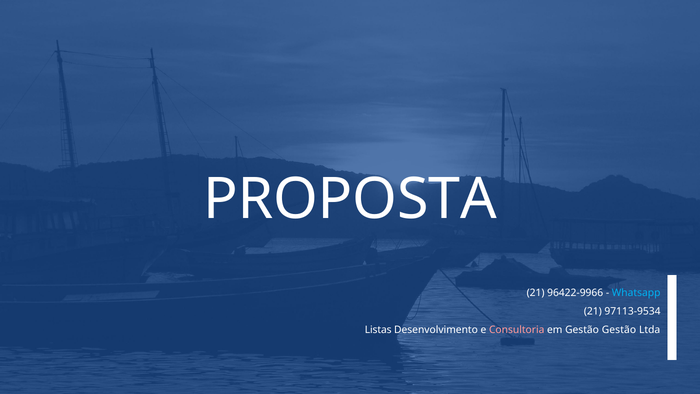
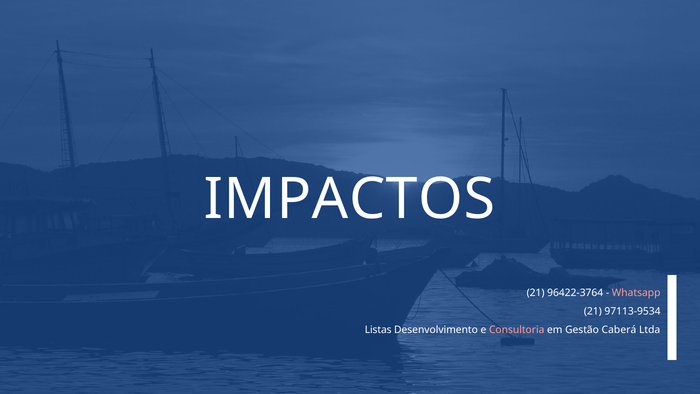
PROPOSTA: PROPOSTA -> IMPACTOS (350, 199)
96422-9966: 96422-9966 -> 96422-3764 (575, 293)
Whatsapp colour: light blue -> pink (636, 293)
Gestão Gestão: Gestão -> Caberá (619, 329)
